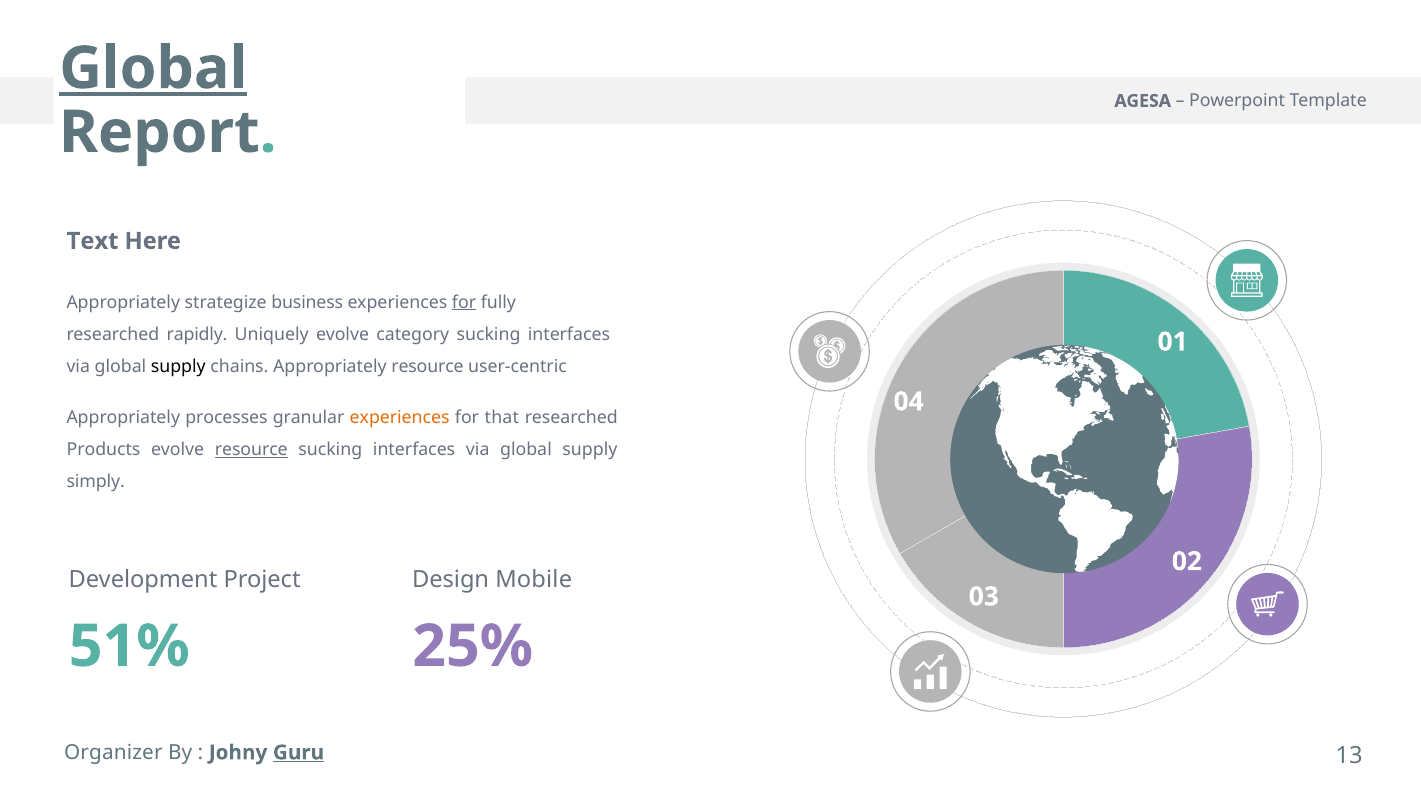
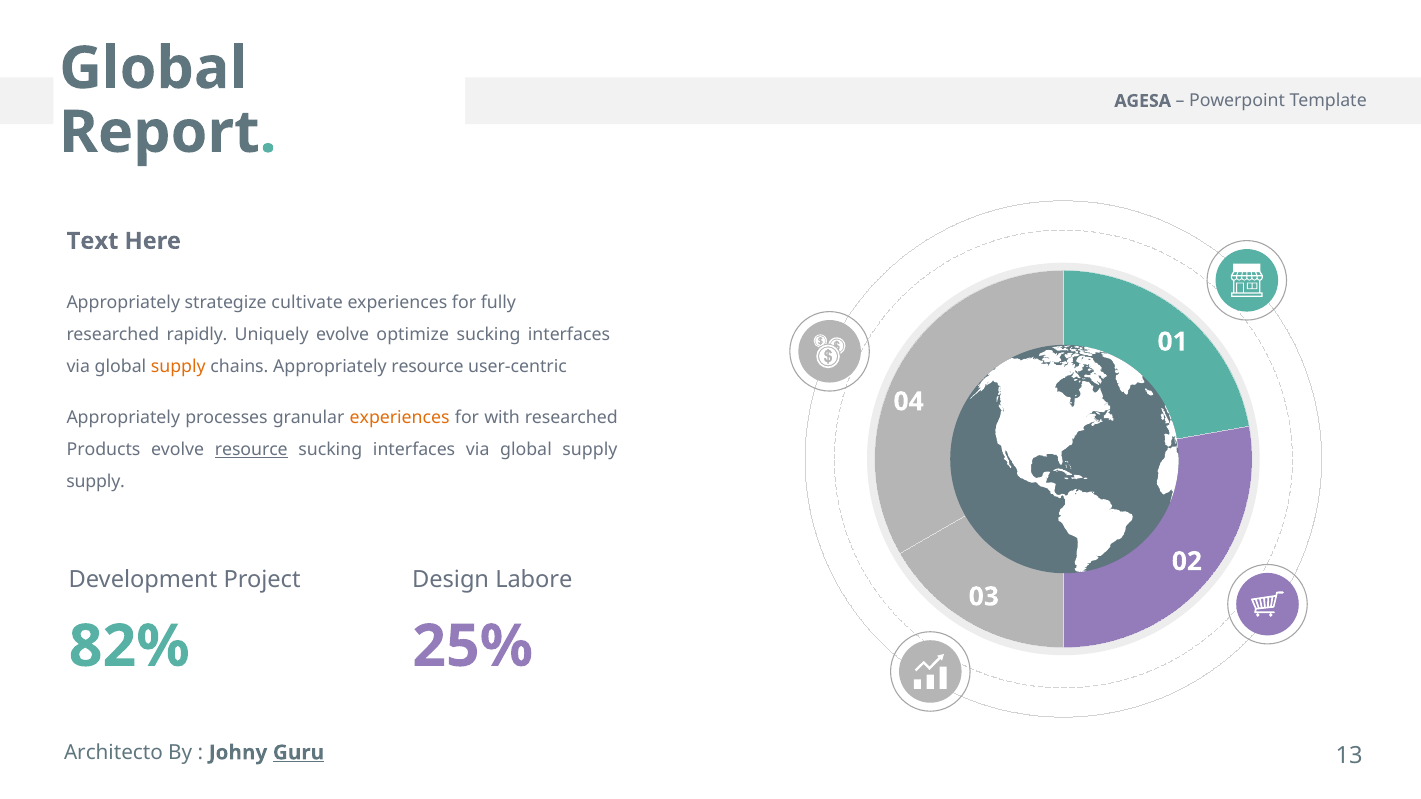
Global underline: present -> none (153, 69)
business: business -> cultivate (307, 302)
for underline: present -> none (464, 302)
category: category -> optimize (413, 334)
supply colour: black -> orange (178, 366)
that: that -> with (502, 418)
simply: simply -> supply (96, 482)
Mobile: Mobile -> Labore (534, 580)
51%: 51% -> 82% (129, 647)
Organizer: Organizer -> Architecto (113, 753)
